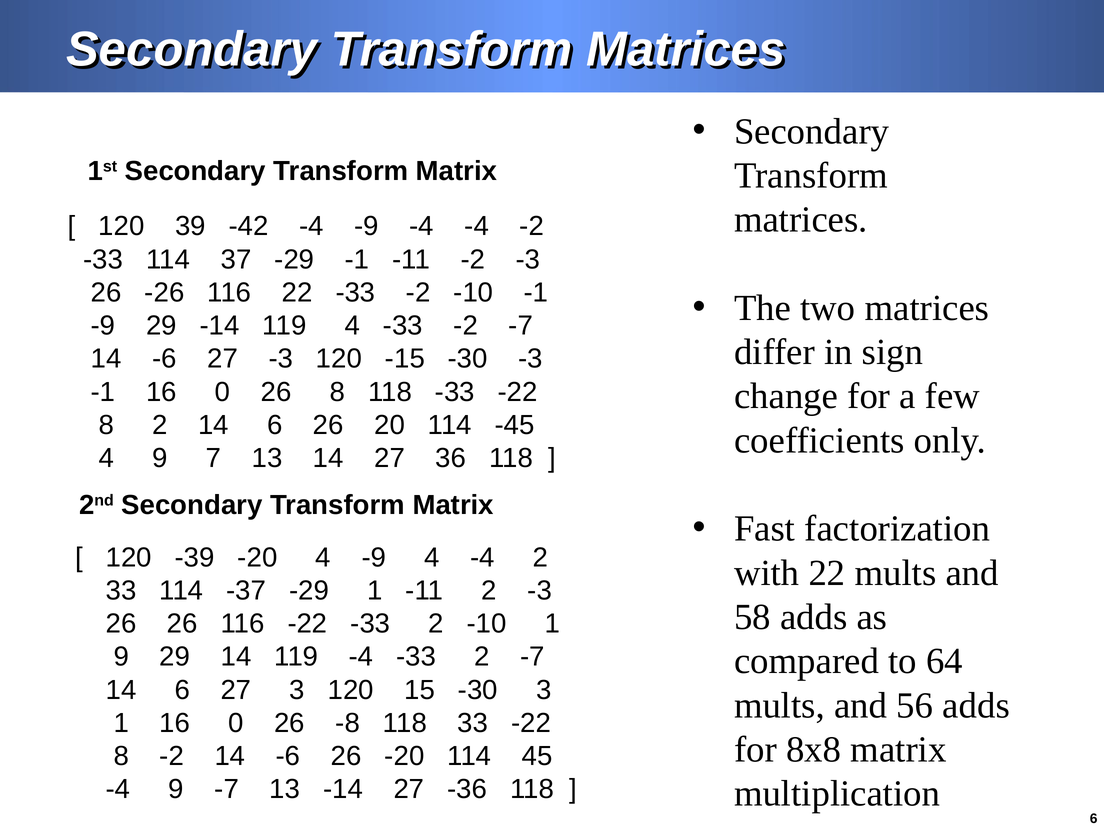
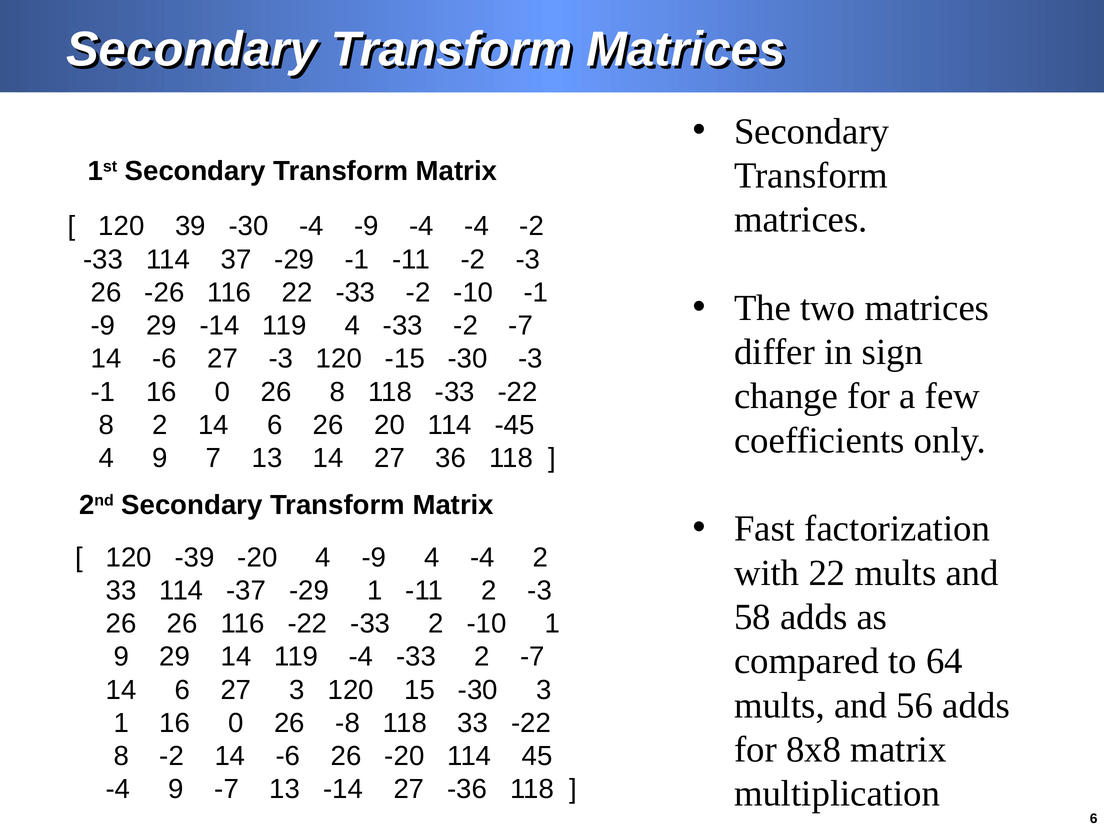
39 -42: -42 -> -30 (249, 226)
